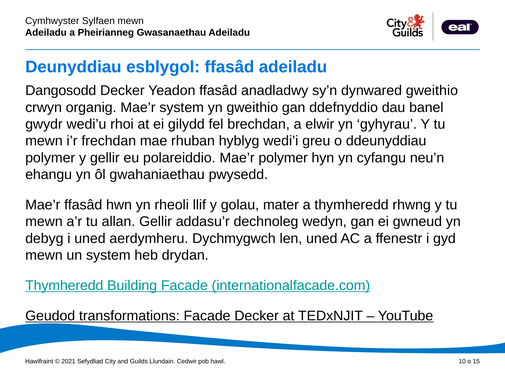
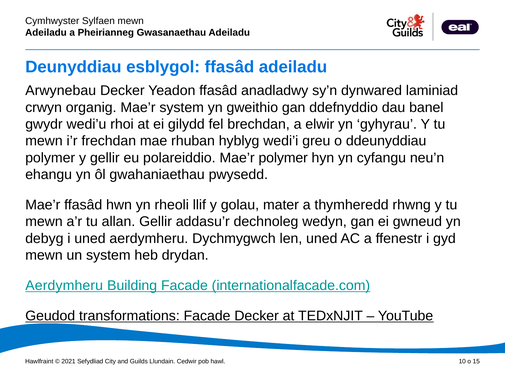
Dangosodd: Dangosodd -> Arwynebau (61, 91)
dynwared gweithio: gweithio -> laminiad (432, 91)
Thymheredd: Thymheredd -> Aerdymheru (64, 286)
